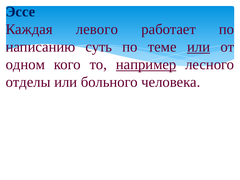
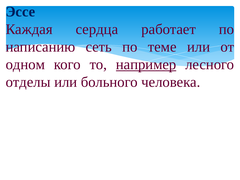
левого: левого -> сердца (97, 29)
суть: суть -> сеть (99, 47)
или underline: present -> none (199, 47)
